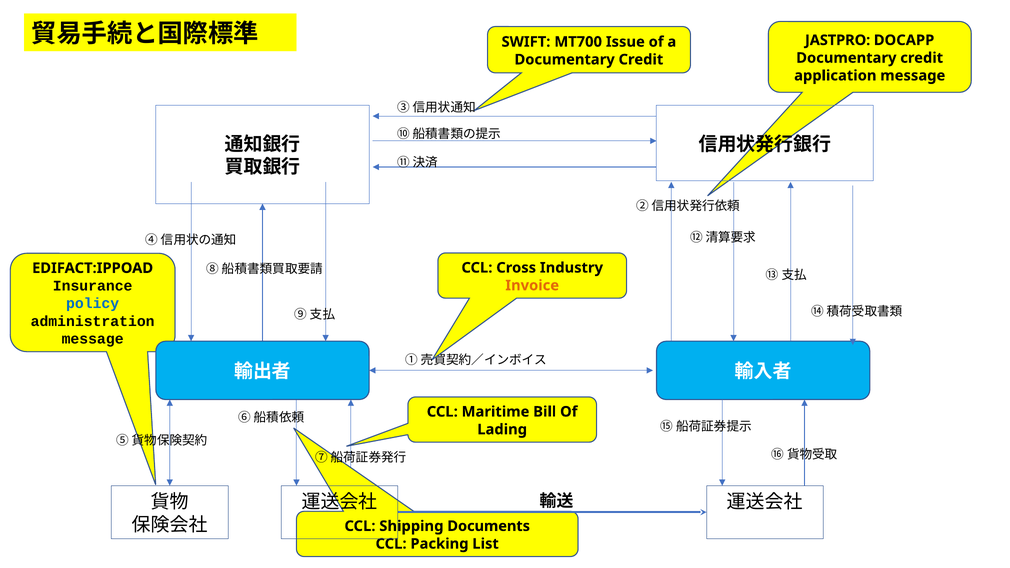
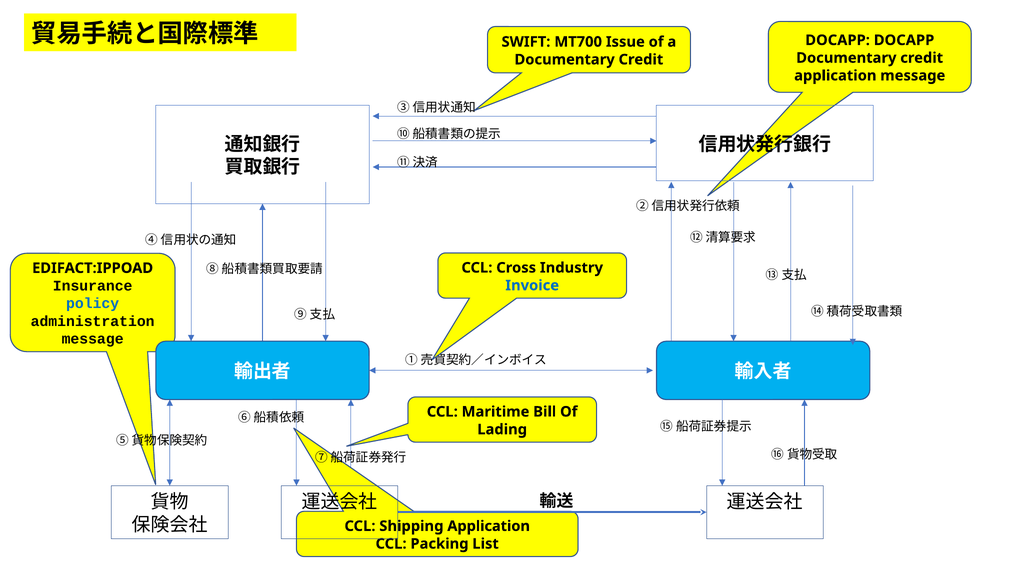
JASTPRO: JASTPRO -> DOCAPP (838, 40)
Invoice colour: orange -> blue (532, 285)
Shipping Documents: Documents -> Application (489, 526)
